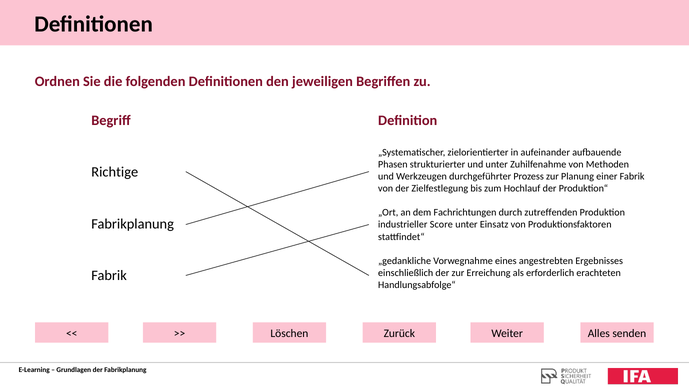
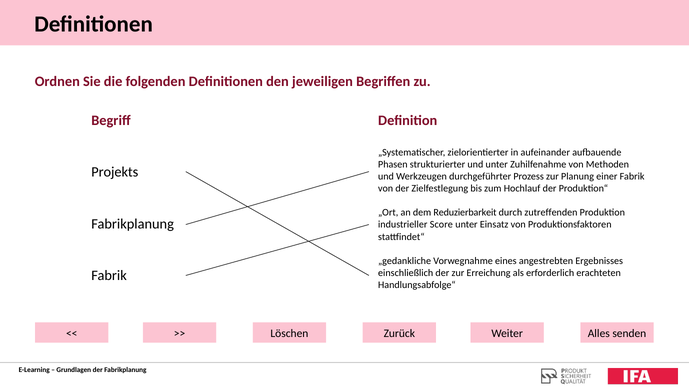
Richtige: Richtige -> Projekts (115, 172)
Fachrichtungen: Fachrichtungen -> Reduzierbarkeit (465, 212)
